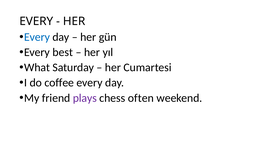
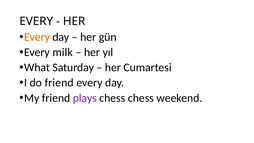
Every colour: blue -> orange (37, 37)
best: best -> milk (63, 52)
do coffee: coffee -> friend (59, 83)
chess often: often -> chess (141, 98)
